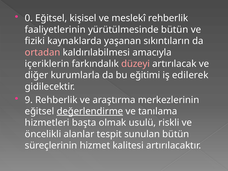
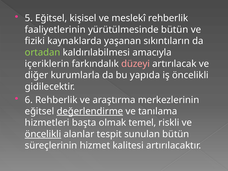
0: 0 -> 5 (29, 18)
ortadan colour: pink -> light green (43, 52)
eğitimi: eğitimi -> yapıda (145, 75)
iş edilerek: edilerek -> öncelikli (190, 75)
9: 9 -> 6 (29, 100)
usulü: usulü -> temel (142, 123)
öncelikli underline: none -> present (43, 134)
